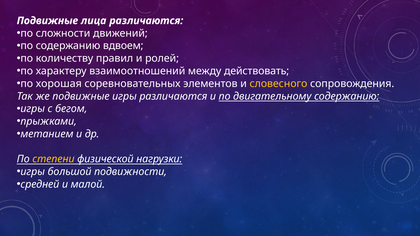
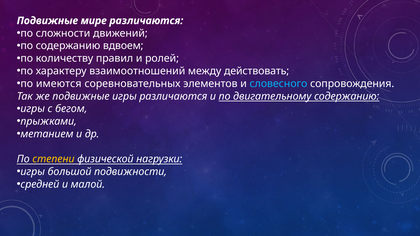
лица: лица -> мире (94, 21)
хорошая: хорошая -> имеются (59, 84)
словесного colour: yellow -> light blue (278, 84)
